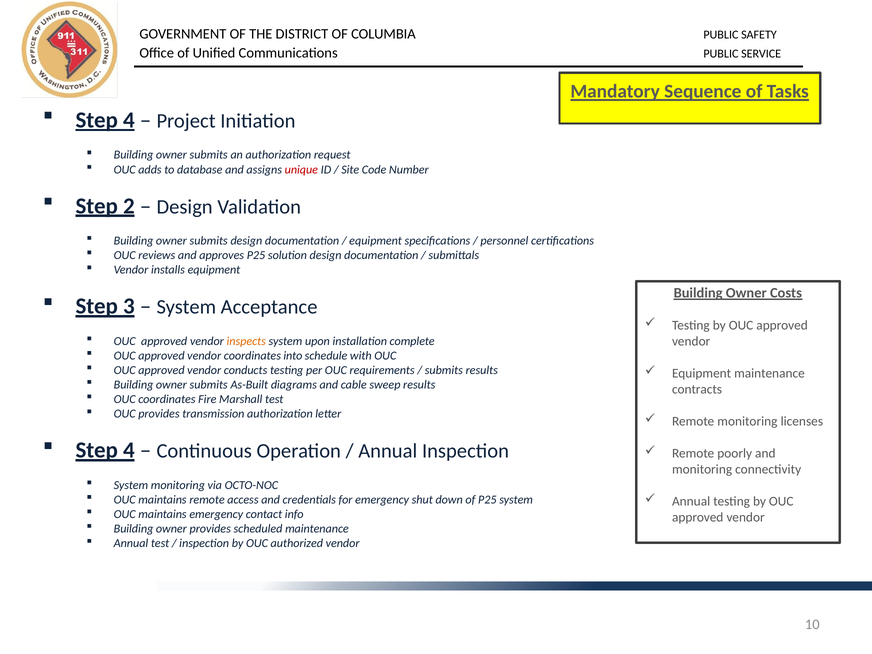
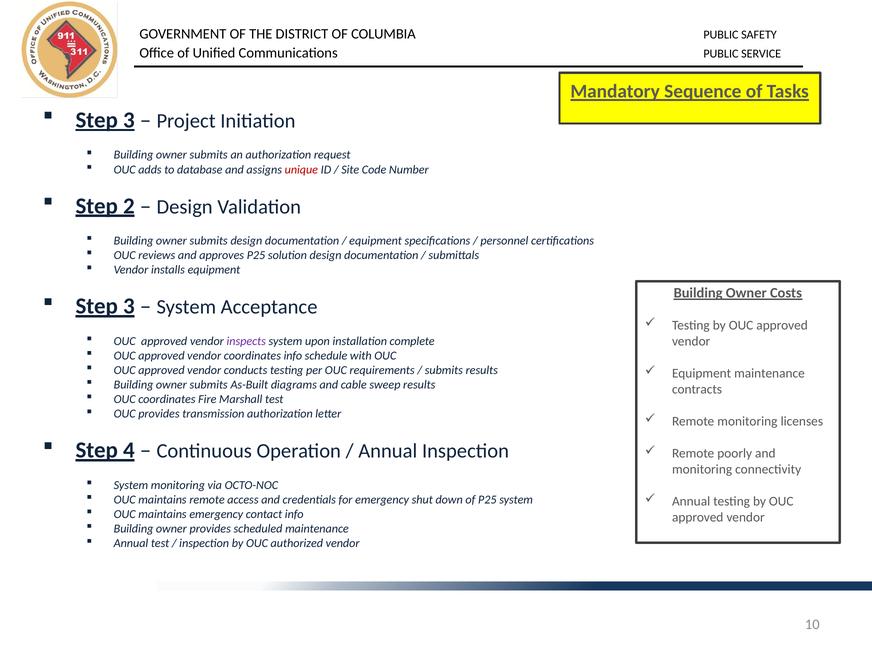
4: 4 -> 3 (129, 120)
inspects colour: orange -> purple (246, 341)
coordinates into: into -> info (293, 356)
